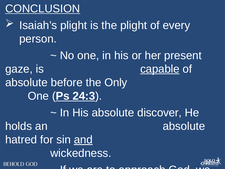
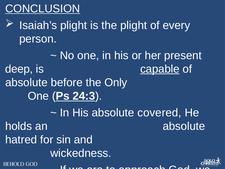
gaze: gaze -> deep (19, 69)
discover: discover -> covered (159, 113)
and underline: present -> none (83, 140)
